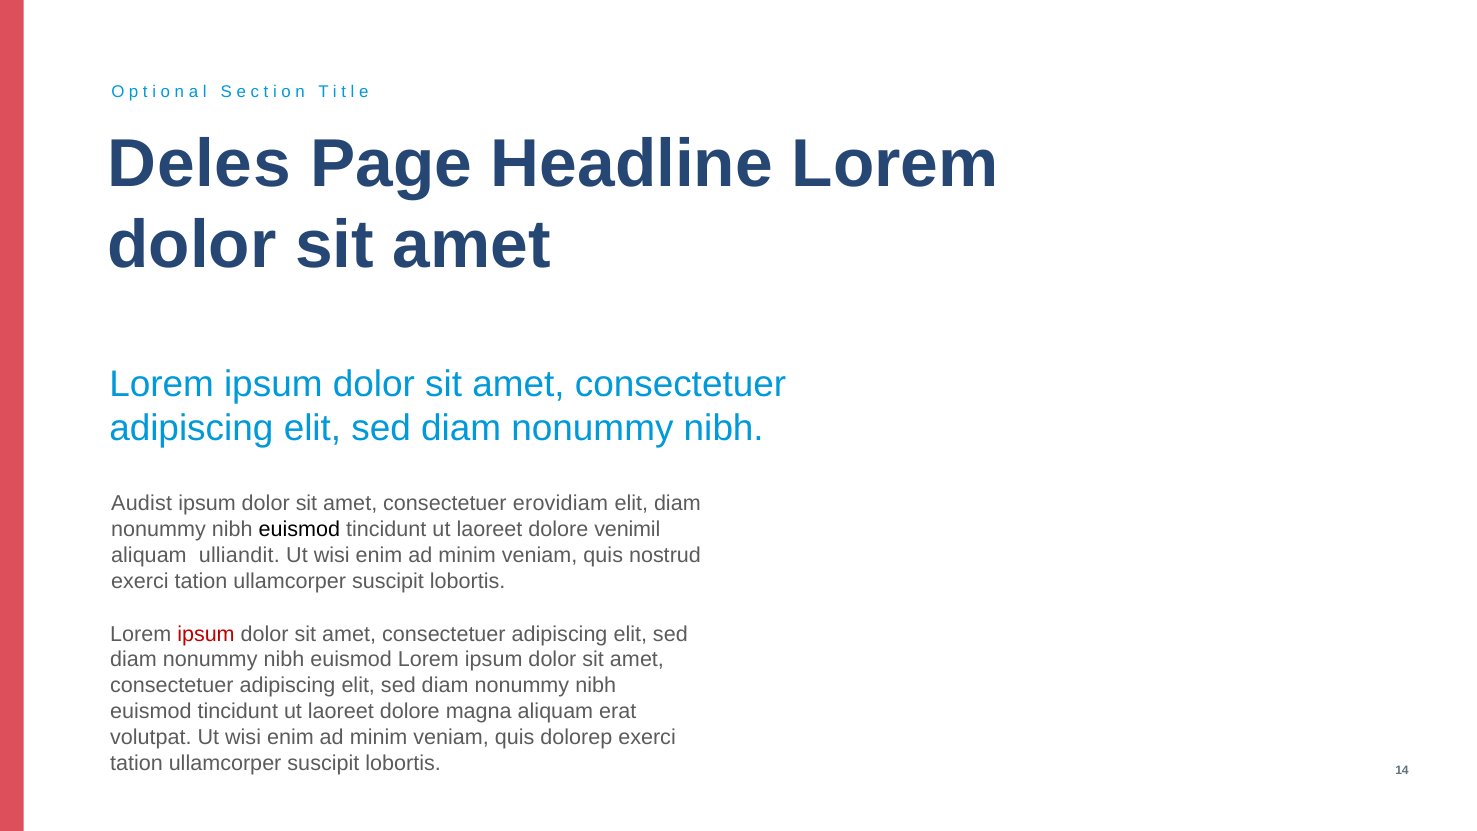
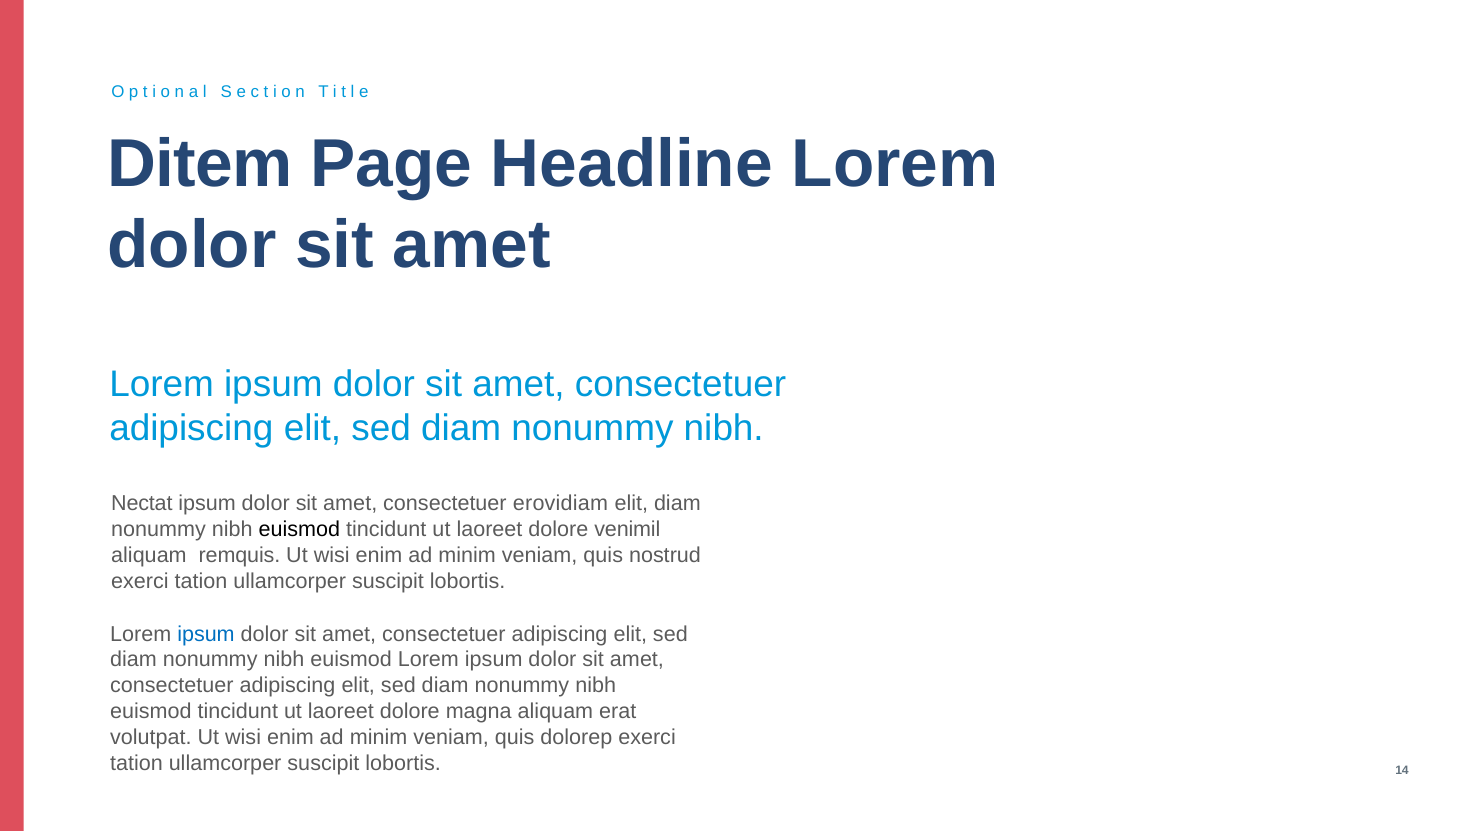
Deles: Deles -> Ditem (200, 164)
Audist: Audist -> Nectat (142, 504)
ulliandit: ulliandit -> remquis (239, 555)
ipsum colour: red -> blue (206, 634)
